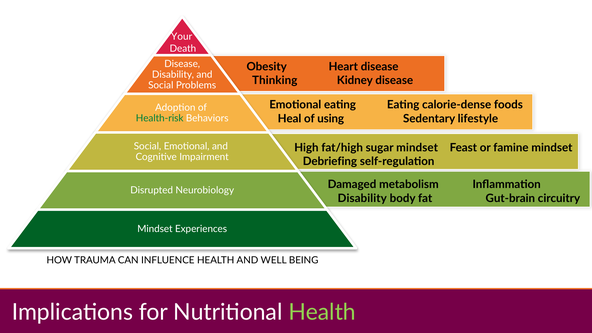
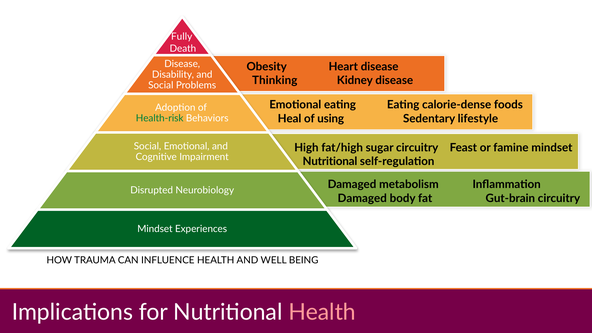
Your: Your -> Fully (182, 37)
sugar mindset: mindset -> circuitry (417, 148)
Debriefing: Debriefing -> Nutritional (330, 161)
Disability: Disability -> Damaged (362, 198)
Health colour: light green -> pink (322, 312)
